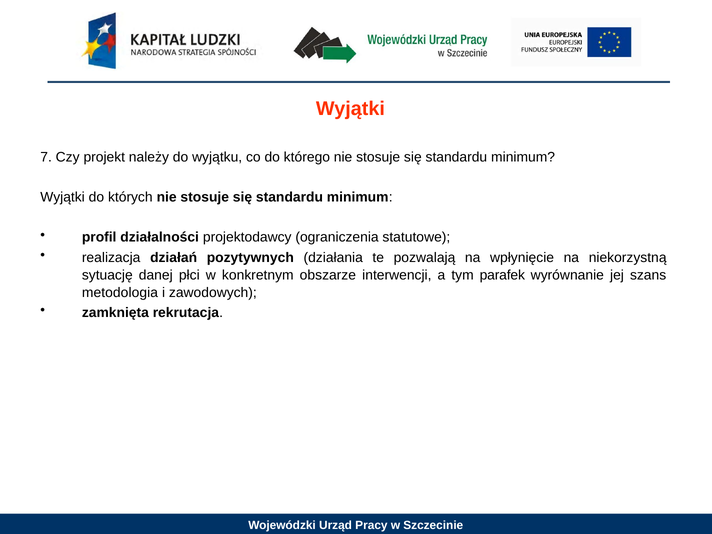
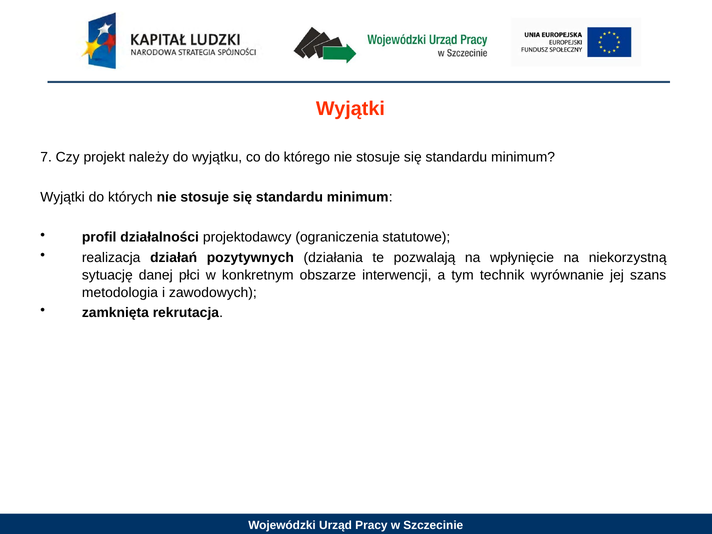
parafek: parafek -> technik (502, 275)
